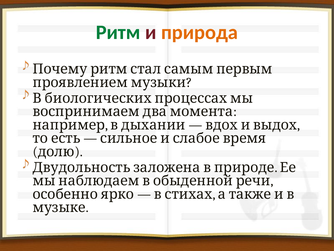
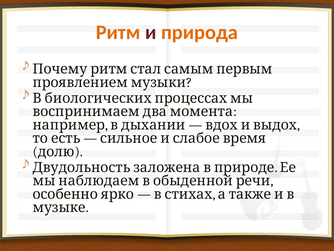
Ритм colour: green -> orange (118, 32)
